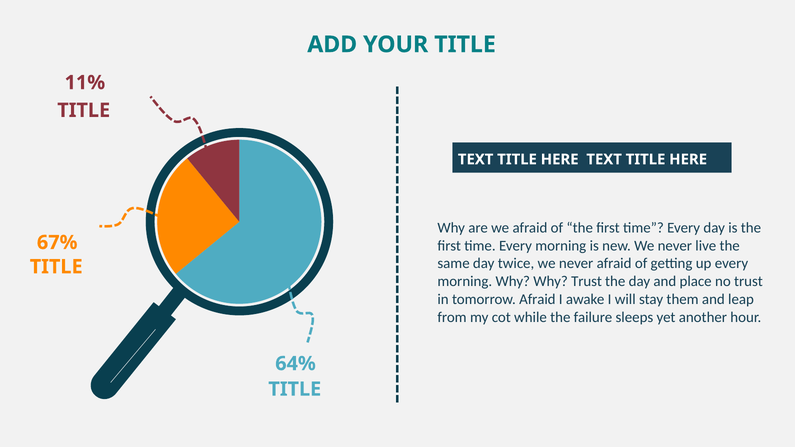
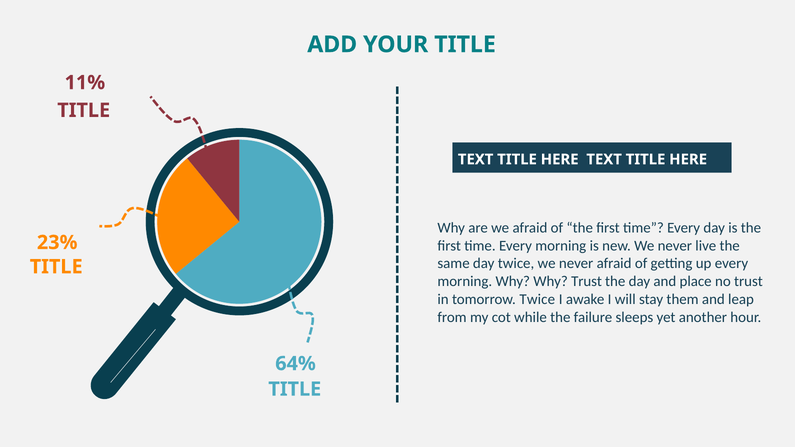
67%: 67% -> 23% (57, 243)
tomorrow Afraid: Afraid -> Twice (537, 299)
